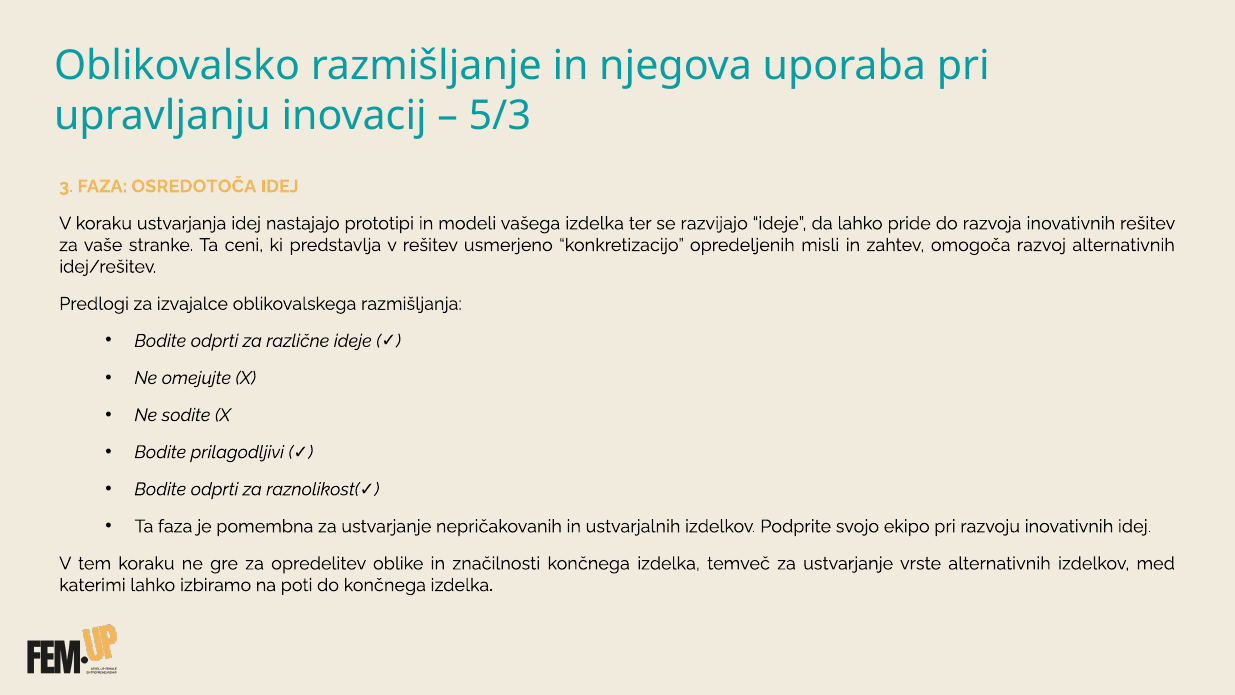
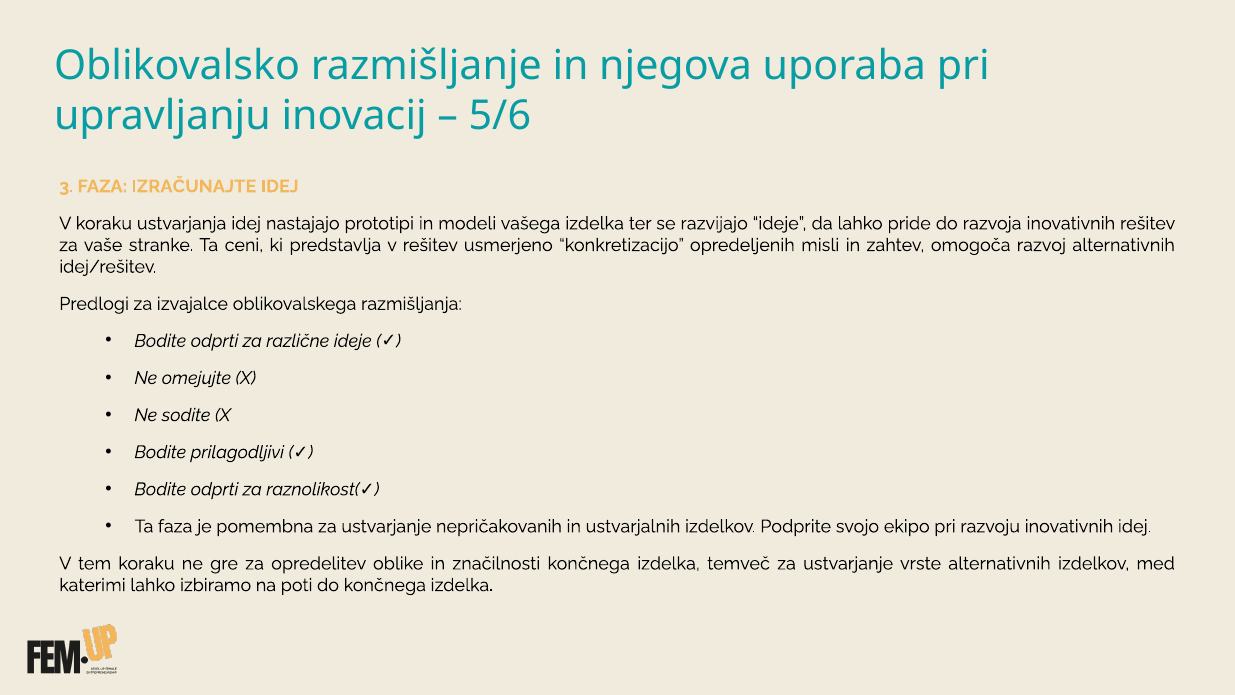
5/3: 5/3 -> 5/6 (500, 116)
OSREDOTOČA: OSREDOTOČA -> IZRAČUNAJTE (194, 186)
